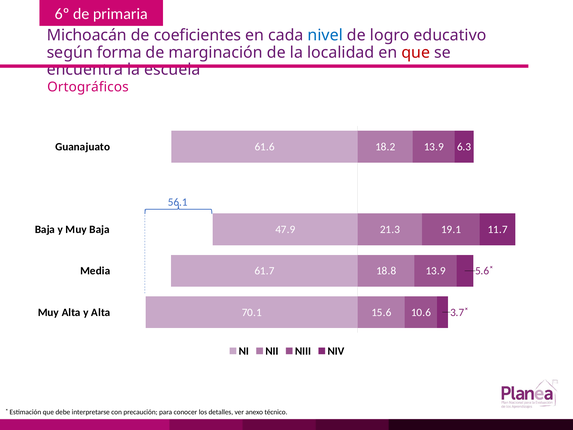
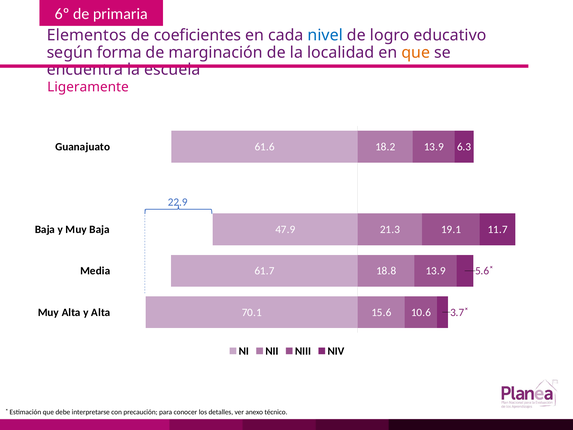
Michoacán: Michoacán -> Elementos (87, 35)
que colour: red -> orange (416, 52)
Ortográficos: Ortográficos -> Ligeramente (88, 87)
56.1: 56.1 -> 22.9 (178, 202)
